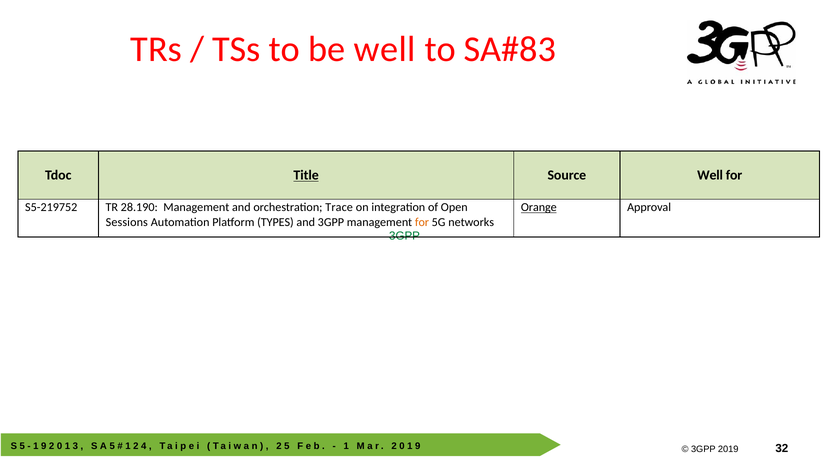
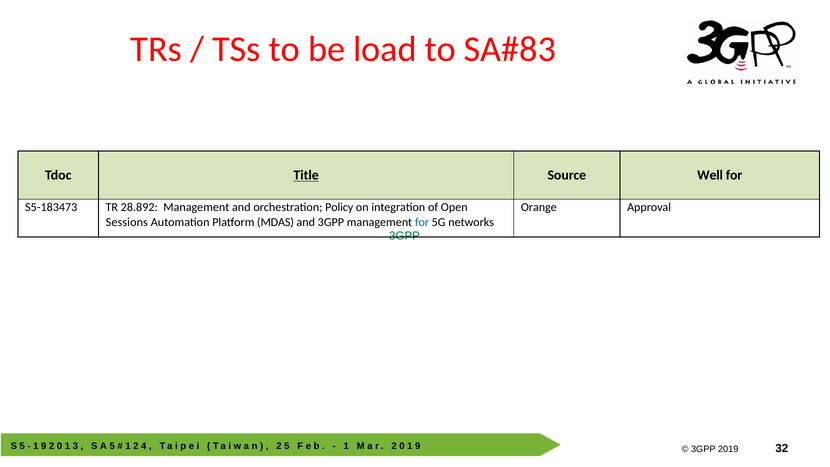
be well: well -> load (385, 49)
S5-219752: S5-219752 -> S5-183473 (51, 207)
28.190: 28.190 -> 28.892 (139, 207)
Trace: Trace -> Policy (339, 207)
Orange underline: present -> none (539, 207)
TYPES: TYPES -> MDAS (276, 222)
for colour: orange -> blue (422, 222)
